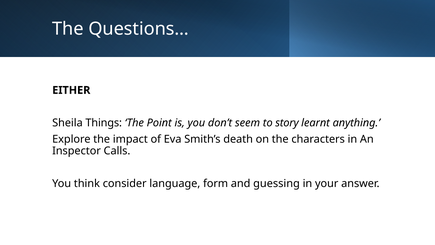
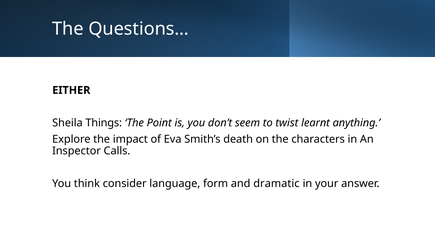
story: story -> twist (287, 123)
guessing: guessing -> dramatic (276, 183)
